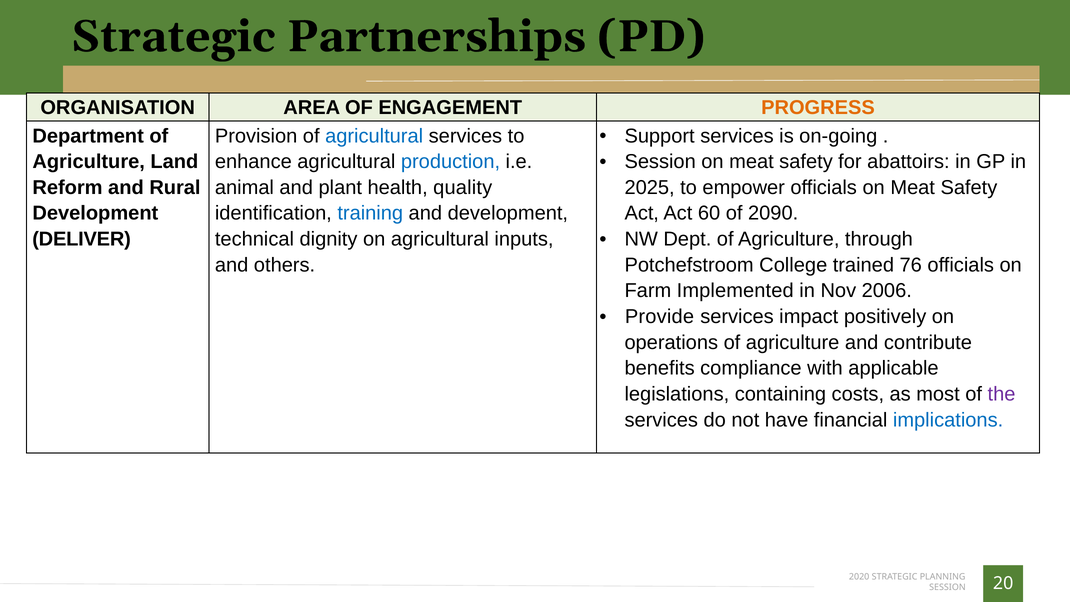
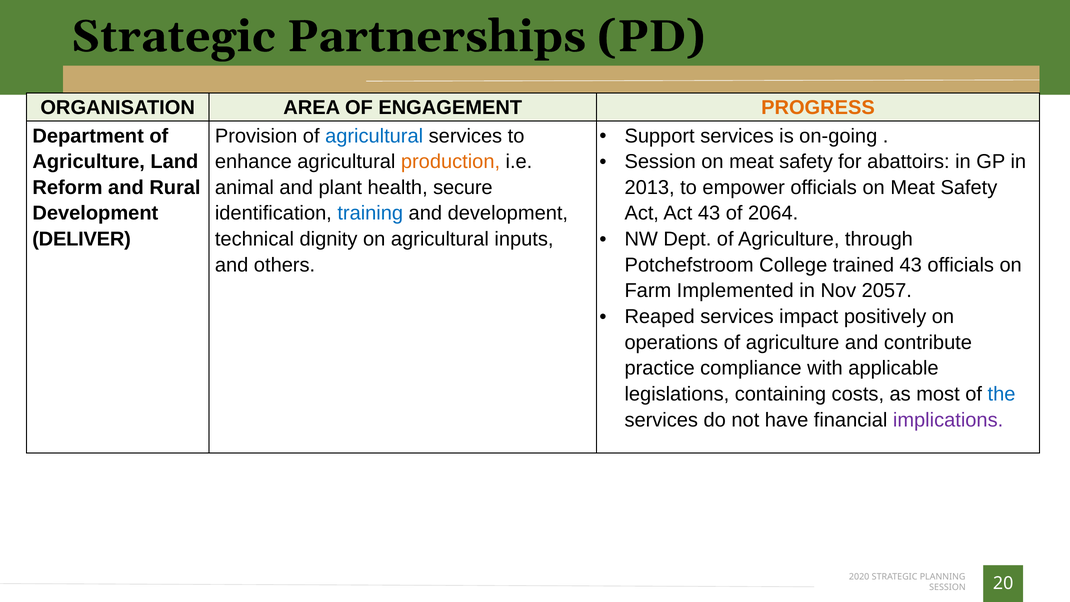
production colour: blue -> orange (450, 162)
quality: quality -> secure (463, 187)
2025: 2025 -> 2013 (650, 187)
Act 60: 60 -> 43 (709, 213)
2090: 2090 -> 2064 (773, 213)
trained 76: 76 -> 43 (911, 265)
2006: 2006 -> 2057 (887, 291)
Provide: Provide -> Reaped (660, 317)
benefits: benefits -> practice (660, 368)
the colour: purple -> blue (1002, 394)
implications colour: blue -> purple (948, 420)
